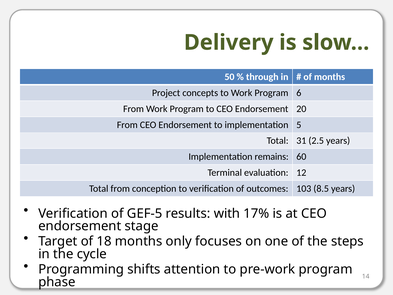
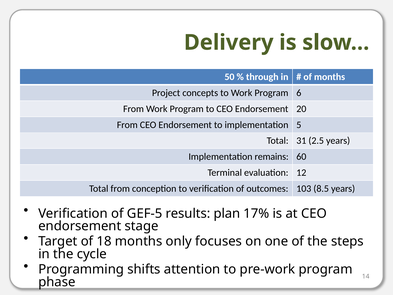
with: with -> plan (227, 213)
